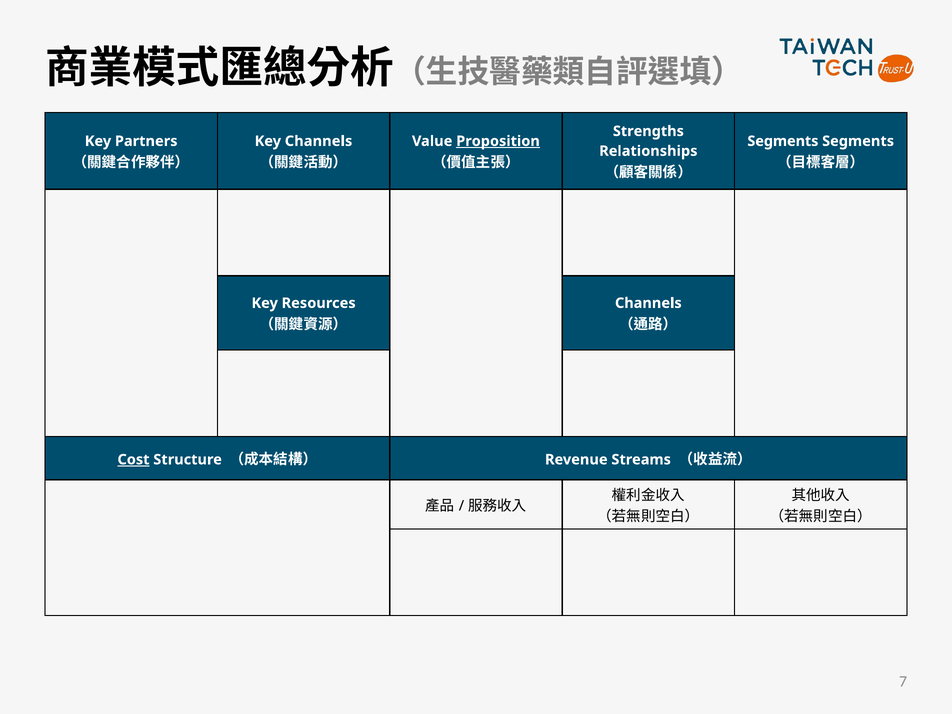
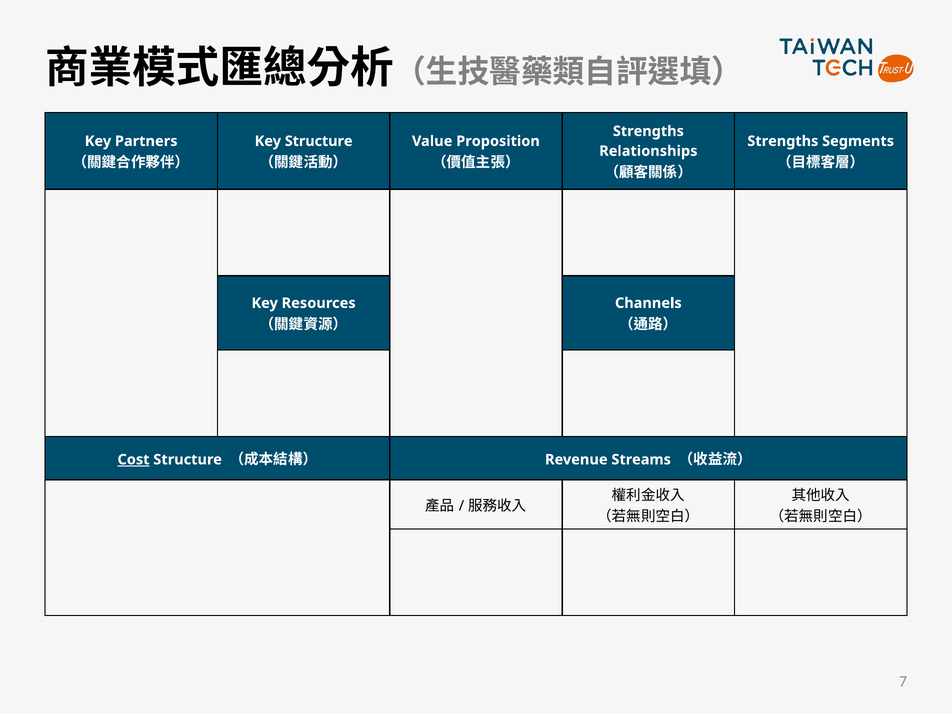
Key Channels: Channels -> Structure (319, 141)
Proposition underline: present -> none (498, 141)
Segments: Segments -> Strengths (783, 141)
